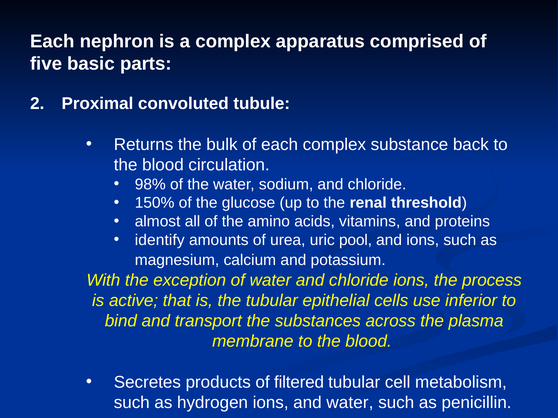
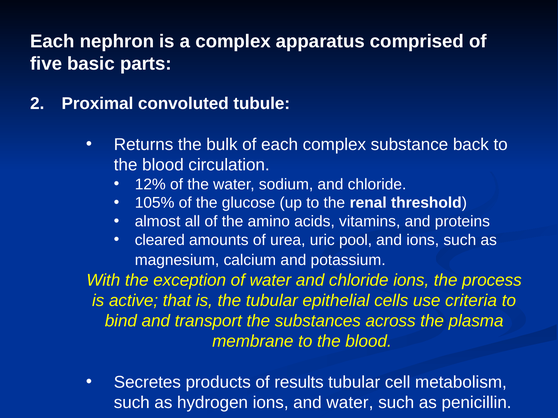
98%: 98% -> 12% (150, 184)
150%: 150% -> 105% (155, 203)
identify: identify -> cleared (160, 240)
inferior: inferior -> criteria (471, 301)
filtered: filtered -> results (299, 383)
